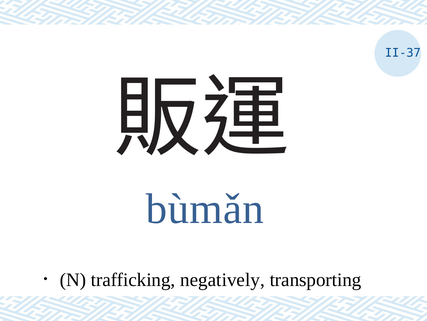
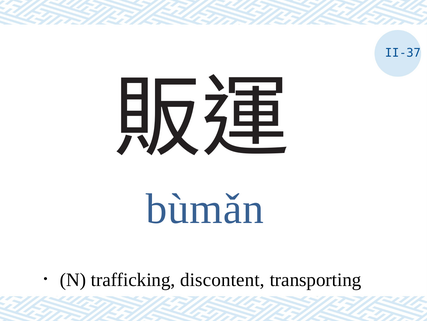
negatively: negatively -> discontent (222, 279)
